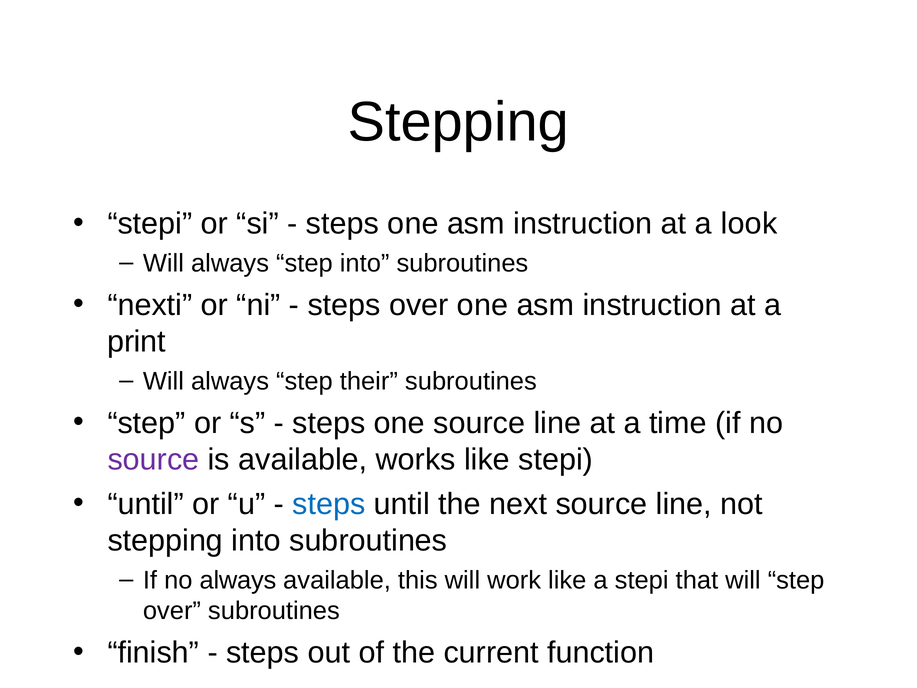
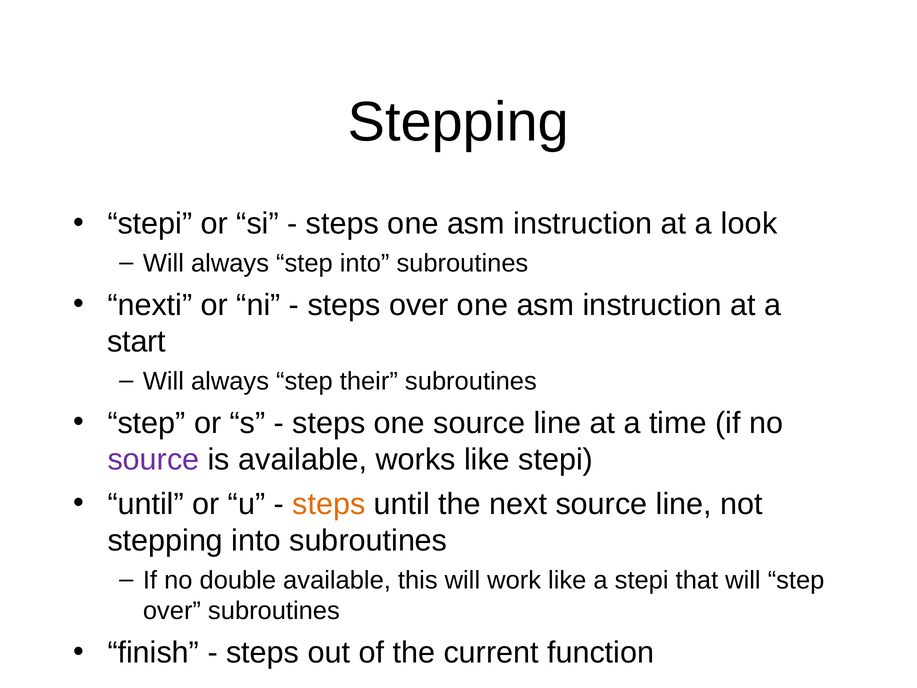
print: print -> start (137, 342)
steps colour: blue -> orange (329, 504)
no always: always -> double (238, 580)
